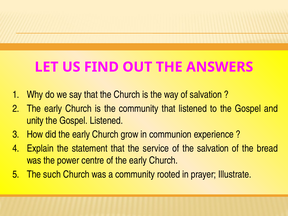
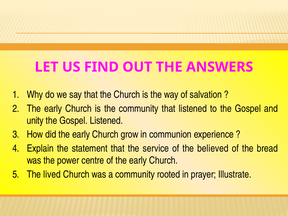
the salvation: salvation -> believed (213, 148)
such: such -> lived (52, 174)
